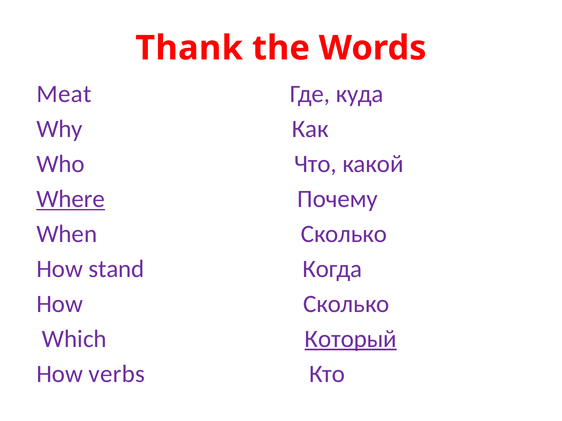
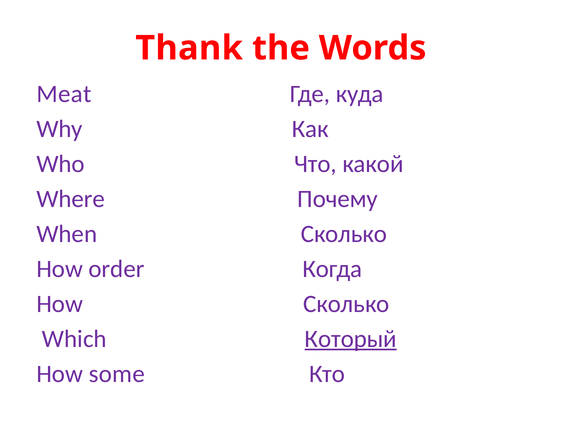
Where underline: present -> none (71, 199)
stand: stand -> order (116, 269)
verbs: verbs -> some (117, 374)
